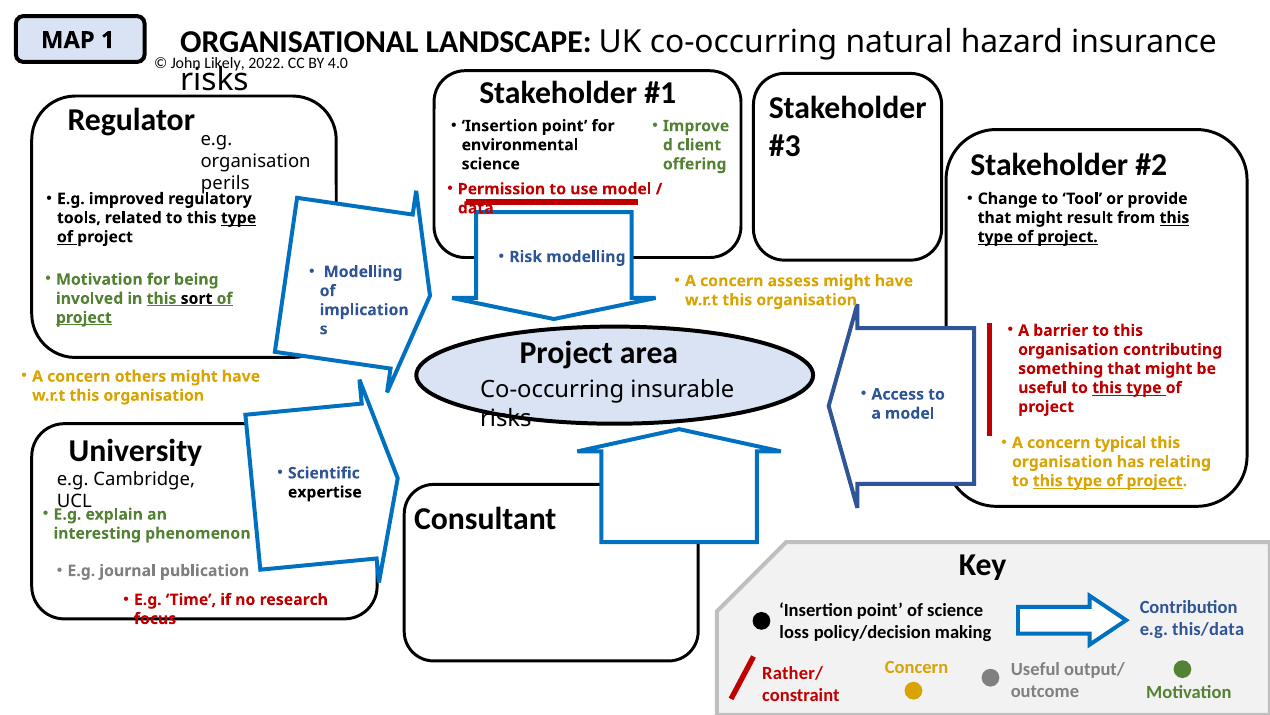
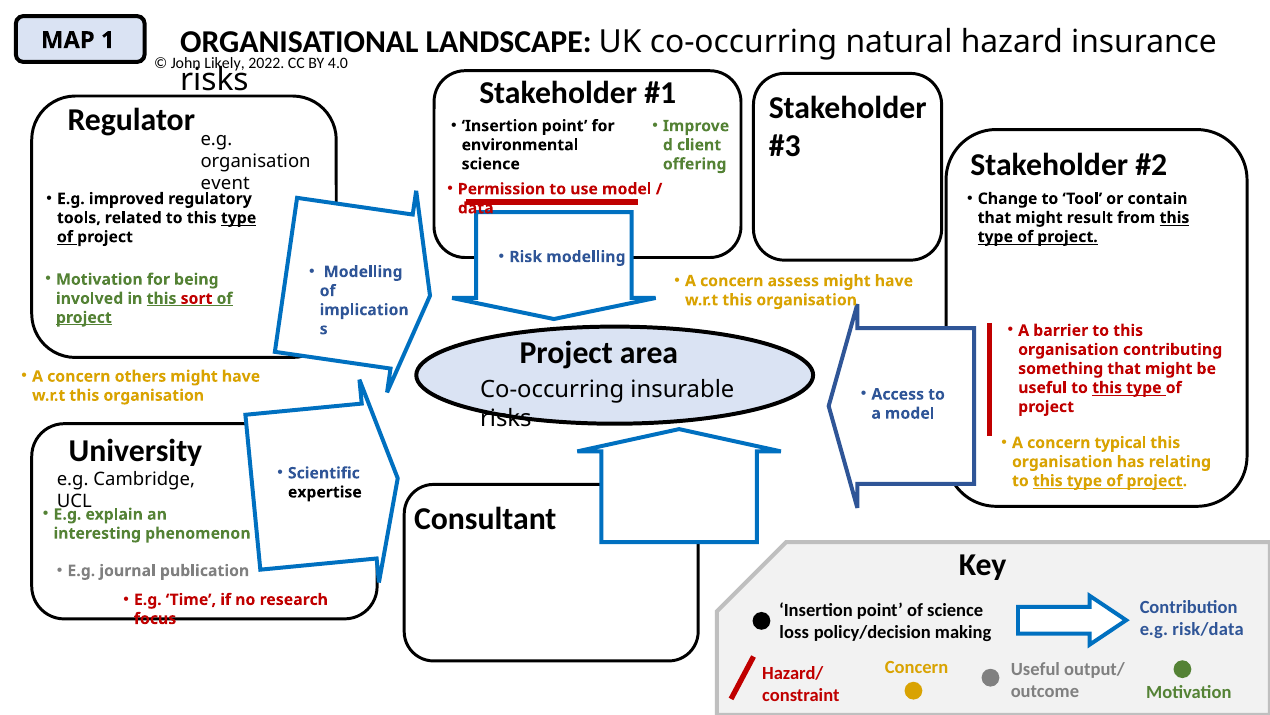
perils: perils -> event (225, 183)
provide: provide -> contain (1157, 199)
sort colour: black -> red (196, 298)
this/data: this/data -> risk/data (1208, 629)
Rather/: Rather/ -> Hazard/ (793, 673)
